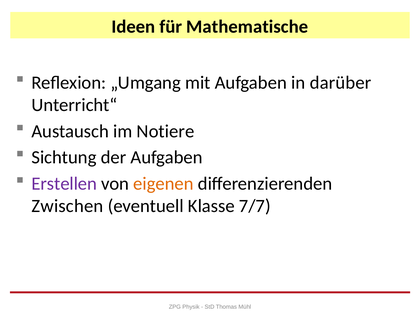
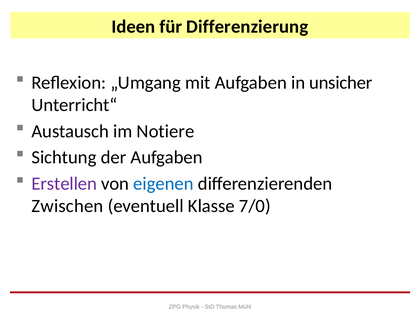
Mathematische: Mathematische -> Differenzierung (247, 27)
darüber: darüber -> unsicher (341, 83)
eigenen colour: orange -> blue (163, 184)
7/7: 7/7 -> 7/0 (255, 206)
